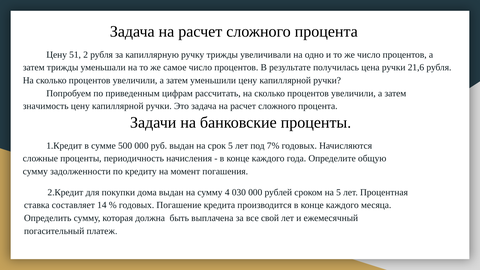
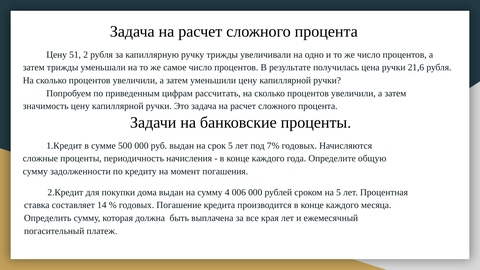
030: 030 -> 006 (239, 192)
свой: свой -> края (270, 218)
